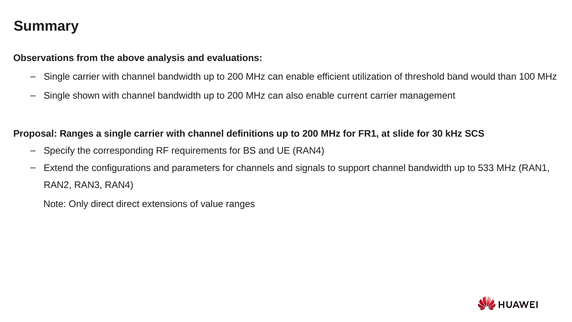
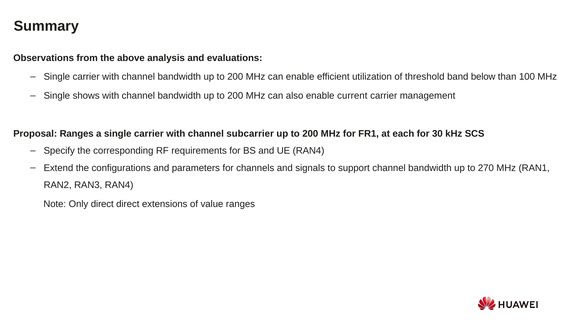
would: would -> below (483, 77)
shown: shown -> shows (86, 96)
definitions: definitions -> subcarrier (250, 134)
slide: slide -> each (403, 134)
533: 533 -> 270 (486, 168)
